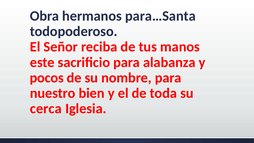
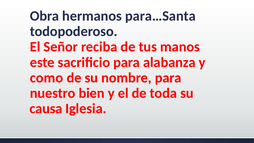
pocos: pocos -> como (47, 78)
cerca: cerca -> causa (46, 109)
